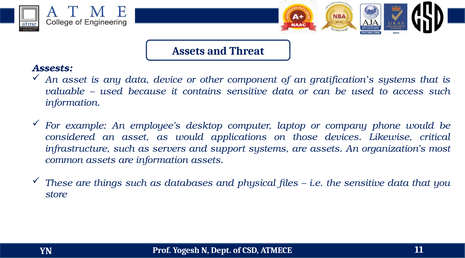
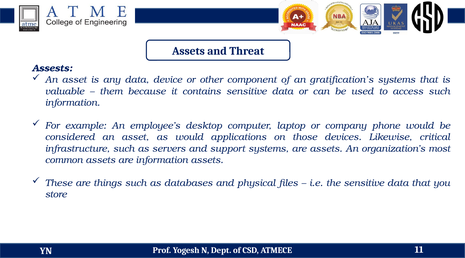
used: used -> them (111, 91)
